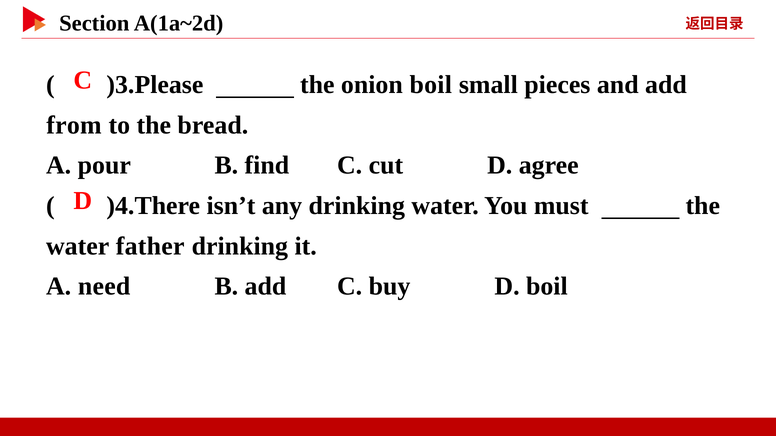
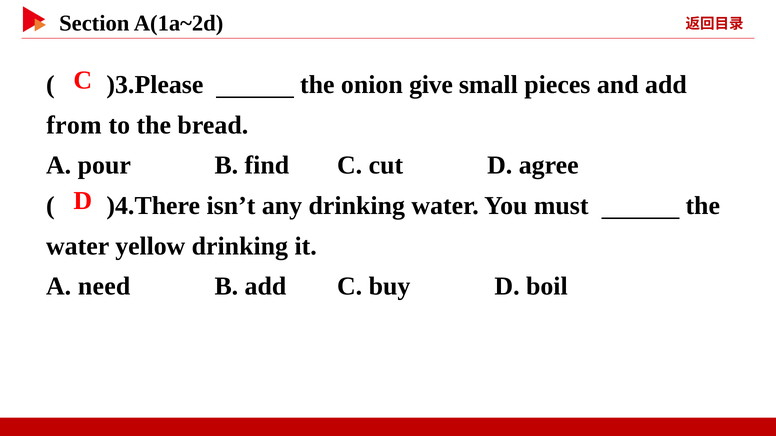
onion boil: boil -> give (431, 85)
father: father -> yellow (150, 246)
